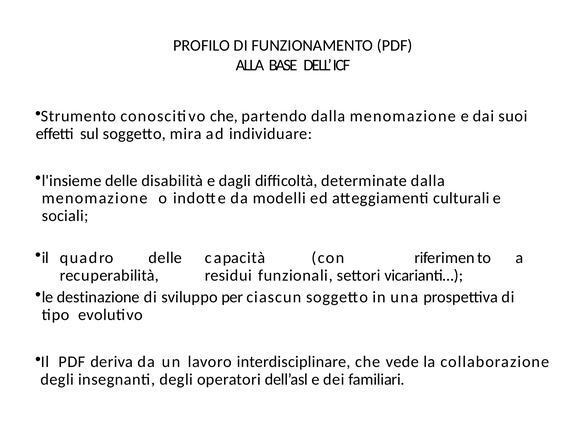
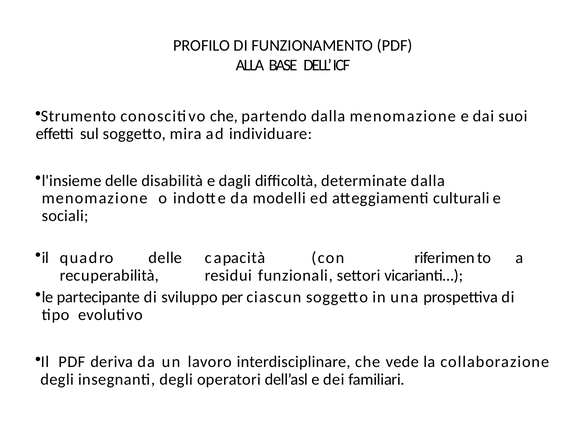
destinazione: destinazione -> partecipante (98, 298)
